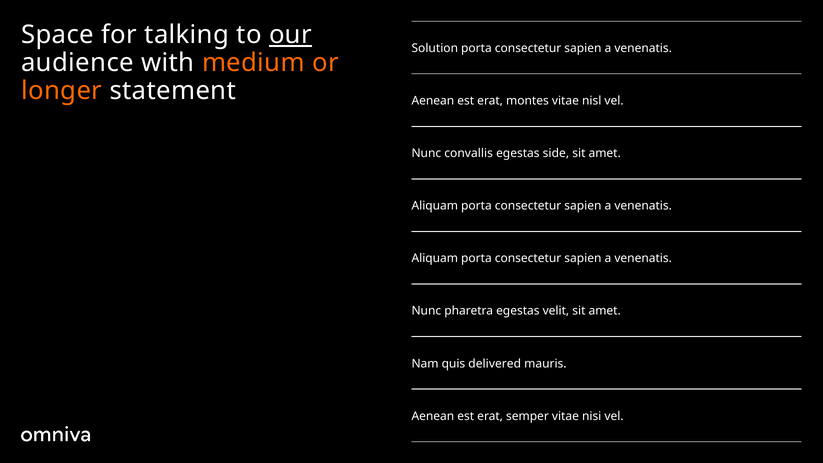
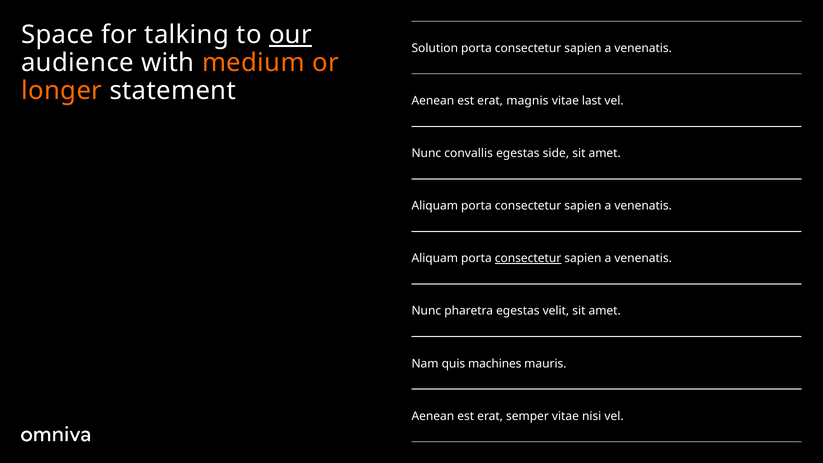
montes: montes -> magnis (527, 101)
nisl: nisl -> last (592, 101)
consectetur underline: none -> present (528, 258)
delivered: delivered -> machines (495, 364)
